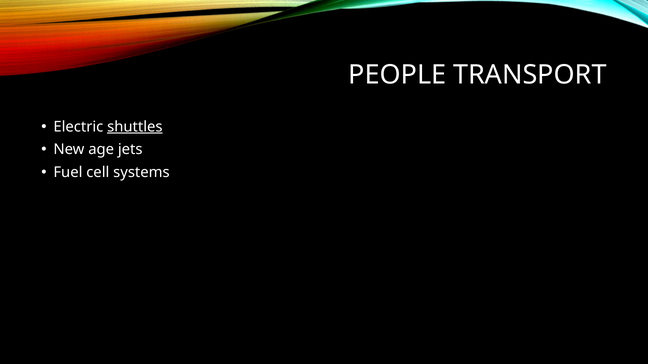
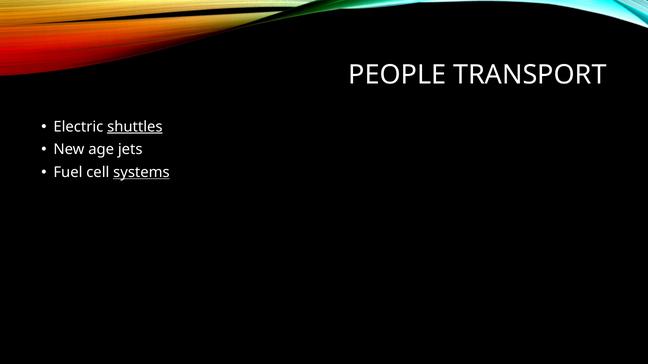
systems underline: none -> present (141, 173)
